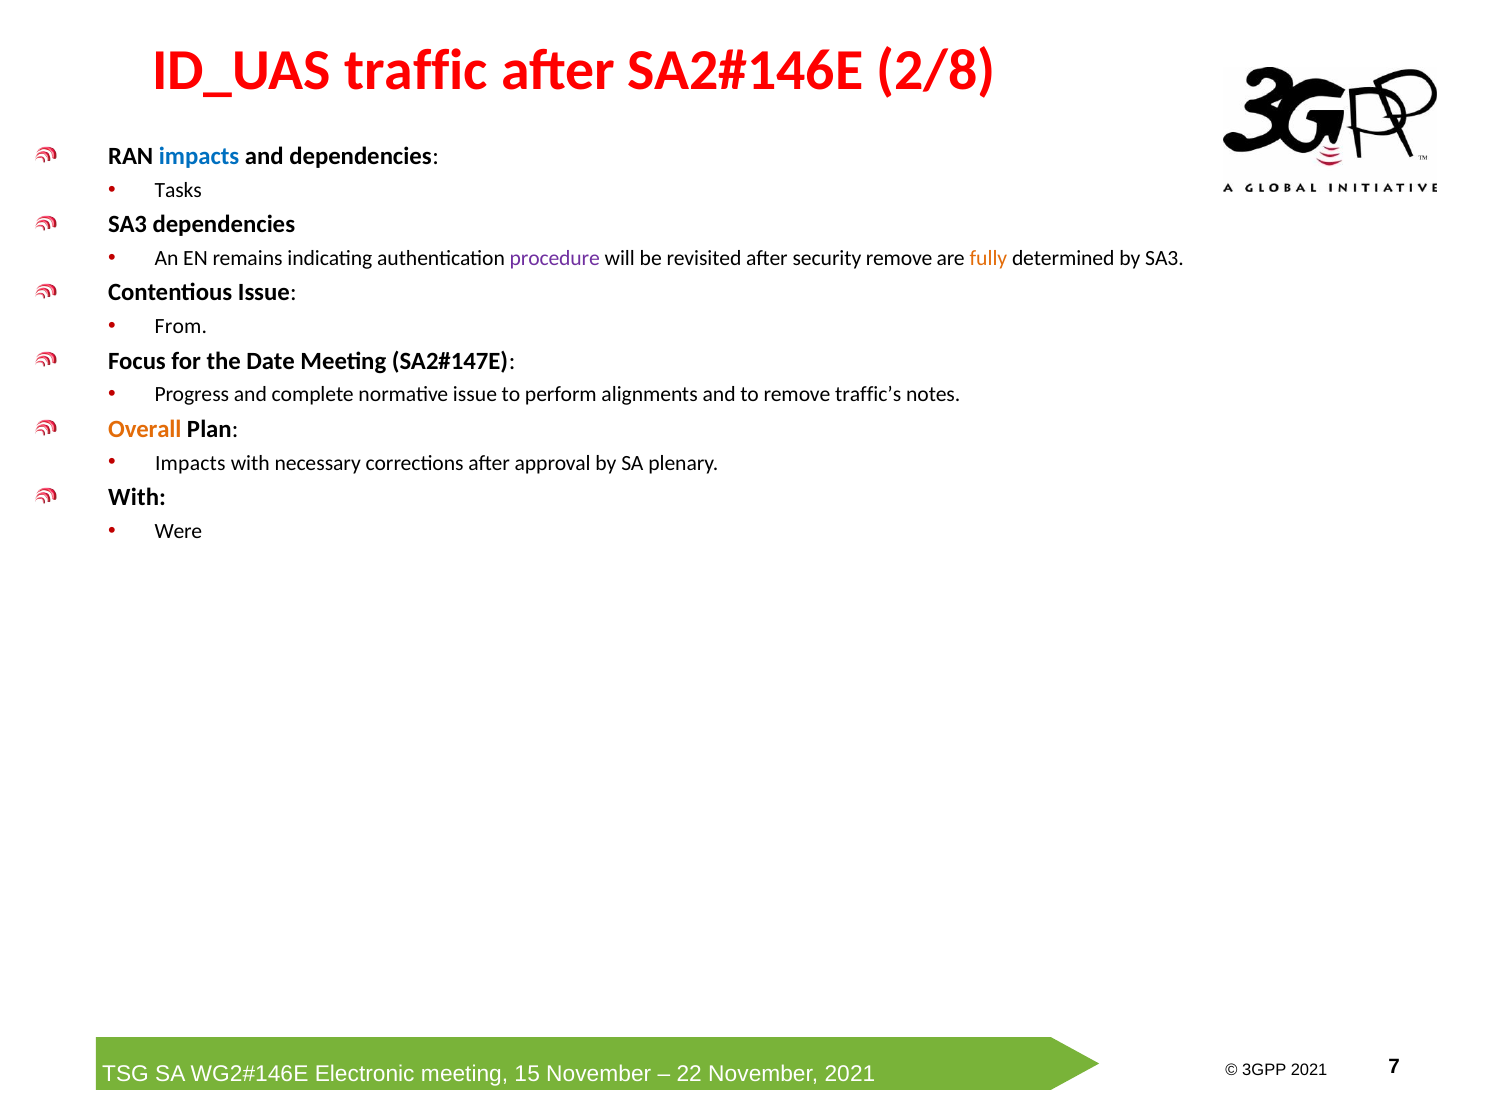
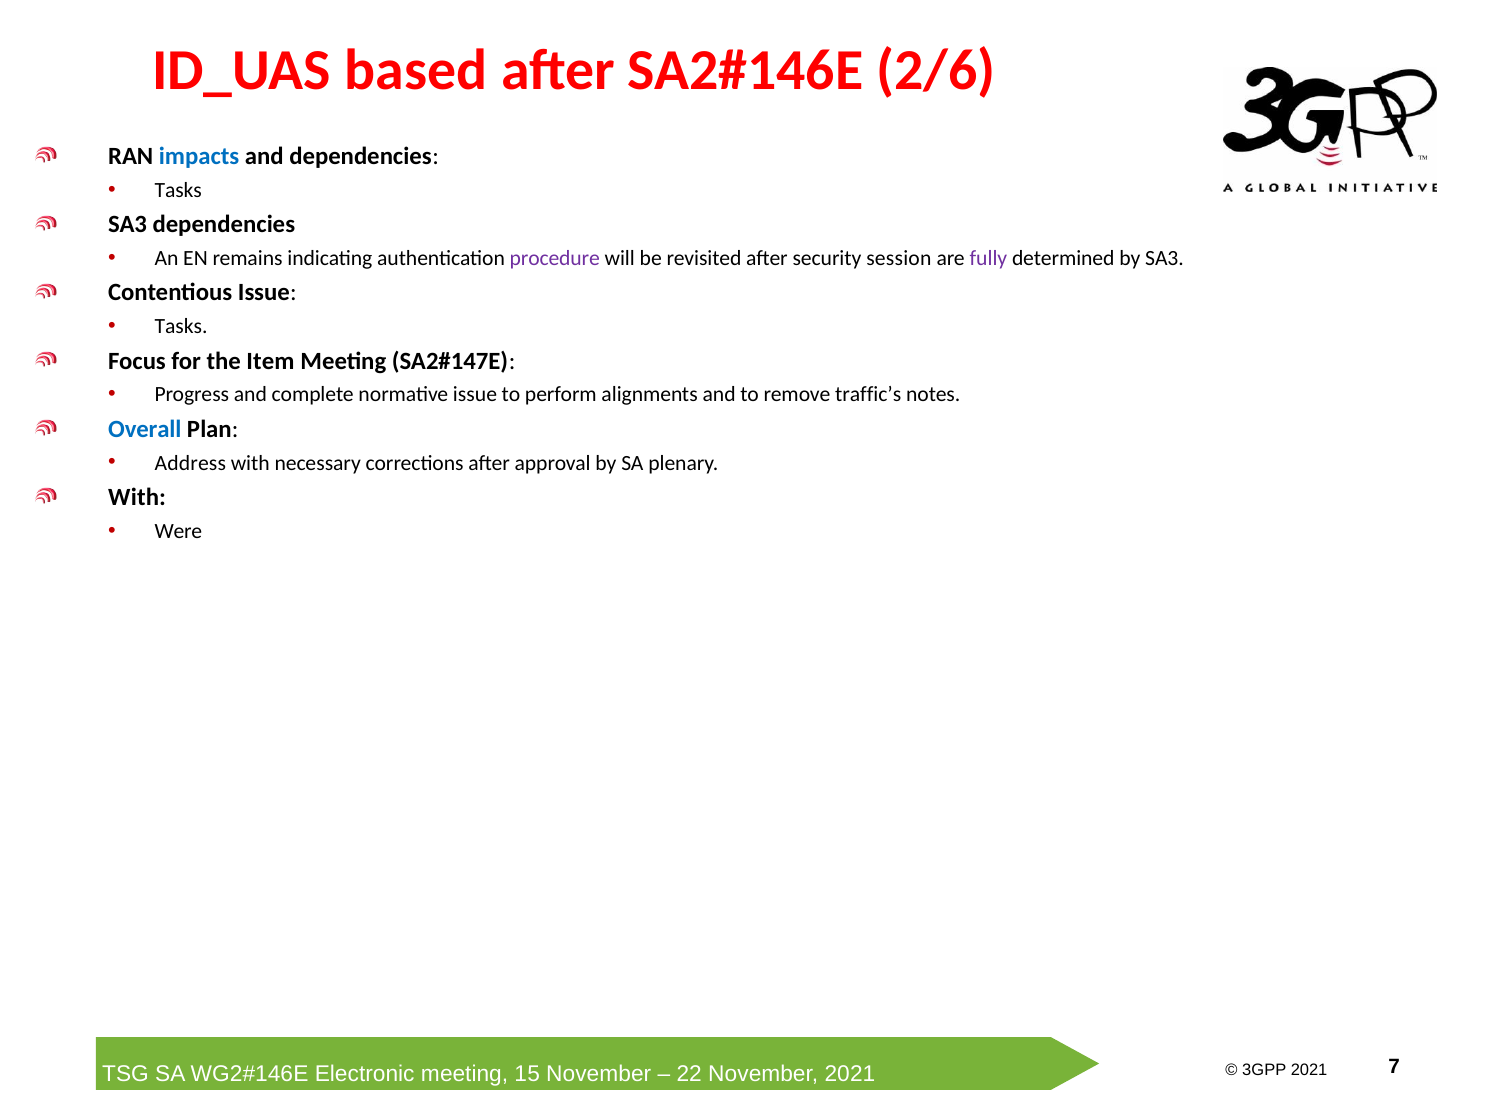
traffic: traffic -> based (416, 70)
2/8: 2/8 -> 2/6 (936, 70)
security remove: remove -> session (899, 258)
fully colour: orange -> purple (988, 258)
From: From -> Tasks (181, 326)
Date: Date -> Item (270, 361)
Overall colour: orange -> blue (145, 429)
Impacts: Impacts -> Address (190, 463)
